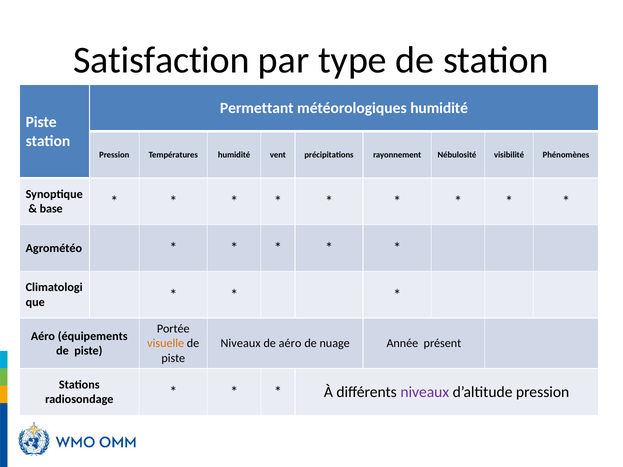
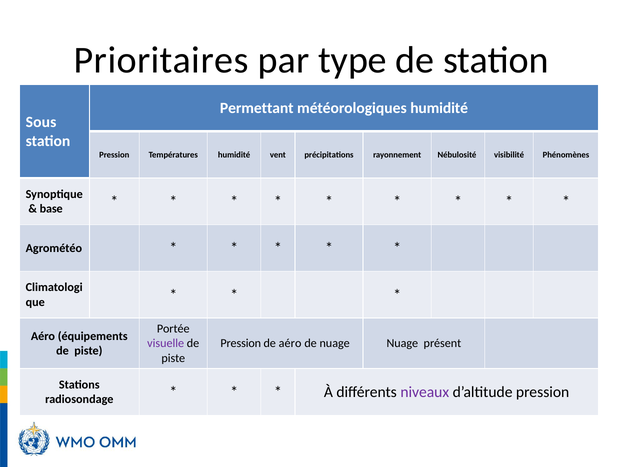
Satisfaction: Satisfaction -> Prioritaires (161, 60)
Piste: Piste -> Sous (41, 122)
visuelle colour: orange -> purple (166, 344)
Niveaux: Niveaux -> Pression (241, 344)
nuage Année: Année -> Nuage (402, 344)
